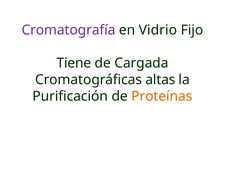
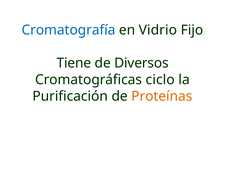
Cromatografía colour: purple -> blue (68, 30)
Cargada: Cargada -> Diversos (141, 63)
altas: altas -> ciclo (160, 80)
